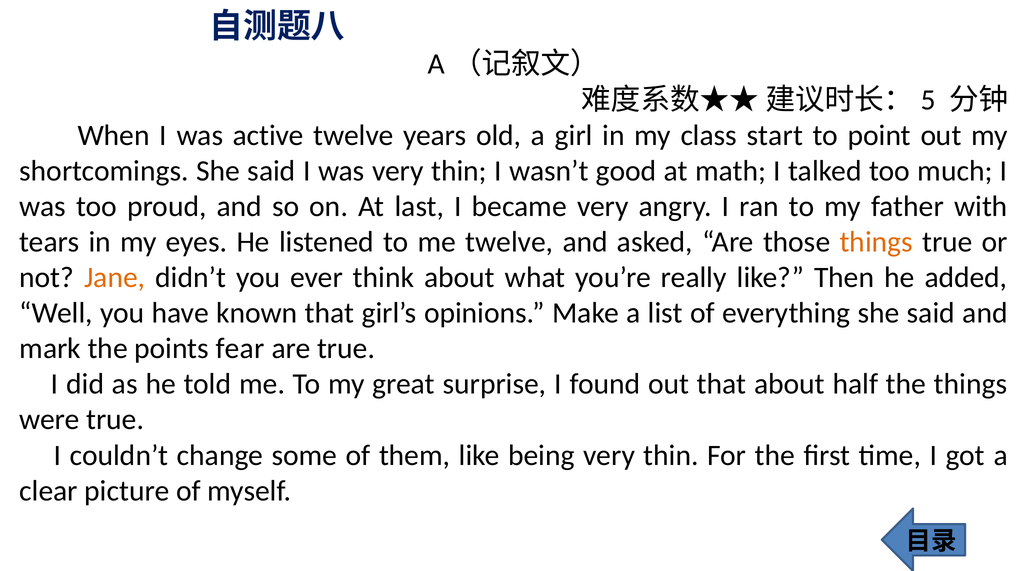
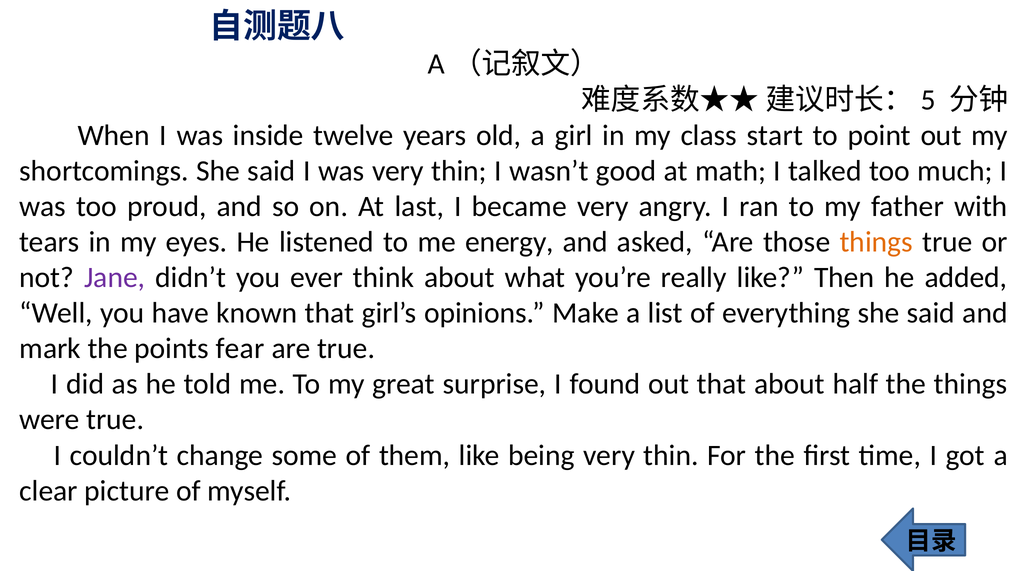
active: active -> inside (268, 135)
me twelve: twelve -> energy (509, 242)
Jane colour: orange -> purple (115, 278)
